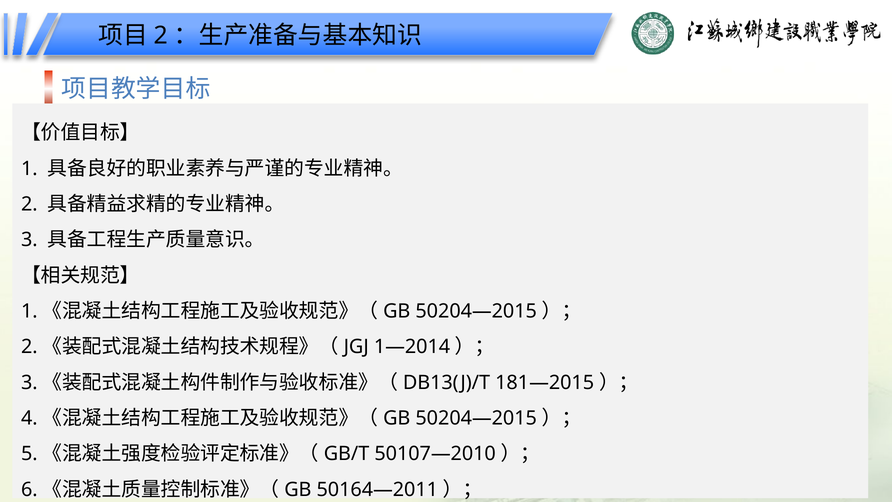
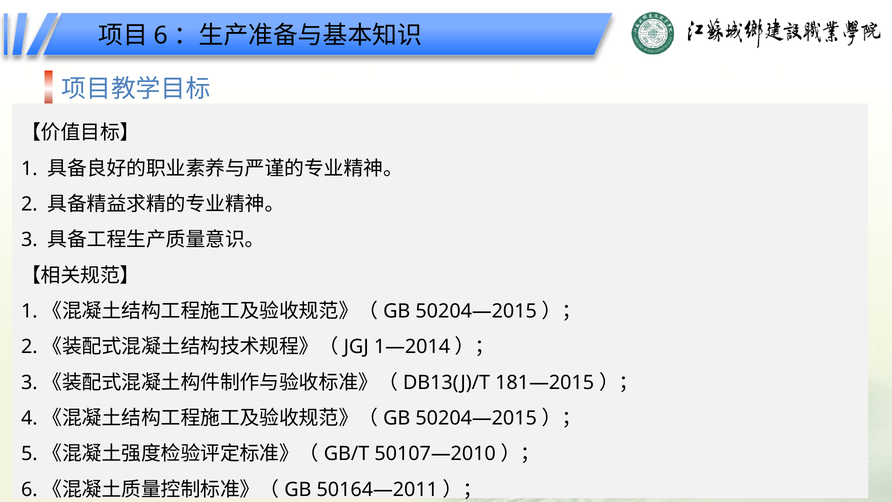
2: 2 -> 6 (161, 36)
